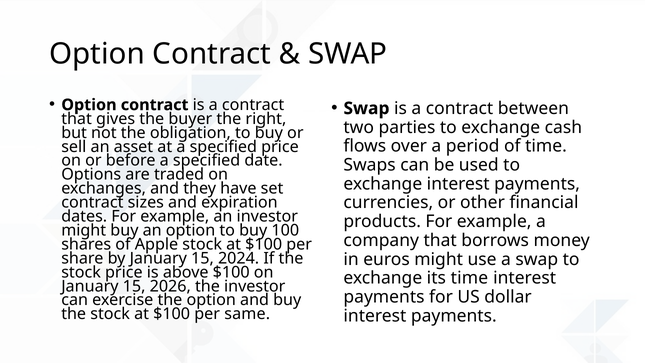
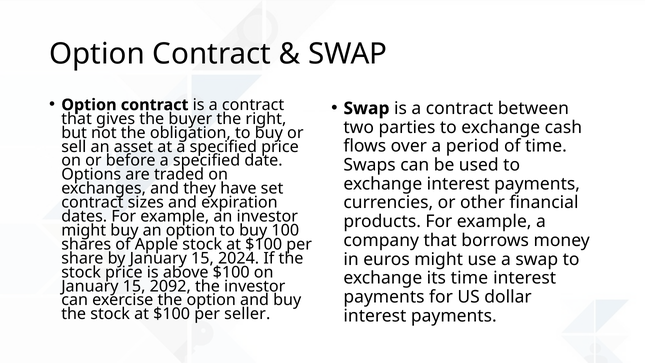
2026: 2026 -> 2092 (170, 286)
same: same -> seller (247, 314)
